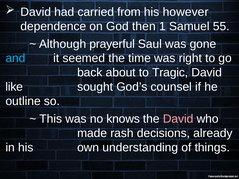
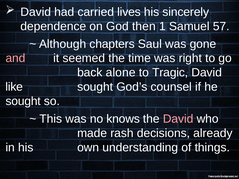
from: from -> lives (129, 12)
however: however -> sincerely (186, 12)
55: 55 -> 57 (221, 26)
prayerful: prayerful -> chapters (112, 44)
and colour: light blue -> pink (15, 58)
about: about -> alone (121, 73)
outline: outline -> sought (23, 101)
